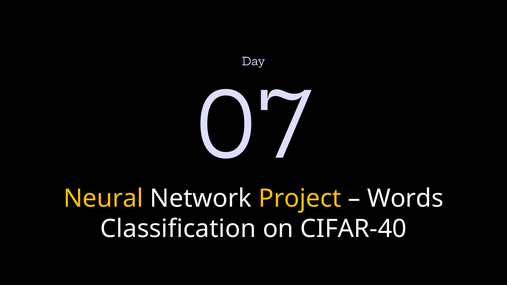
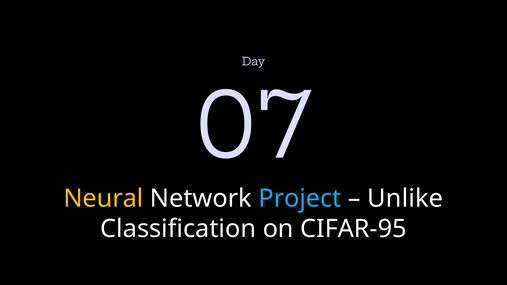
Project colour: yellow -> light blue (300, 198)
Words: Words -> Unlike (405, 198)
CIFAR-40: CIFAR-40 -> CIFAR-95 (353, 229)
